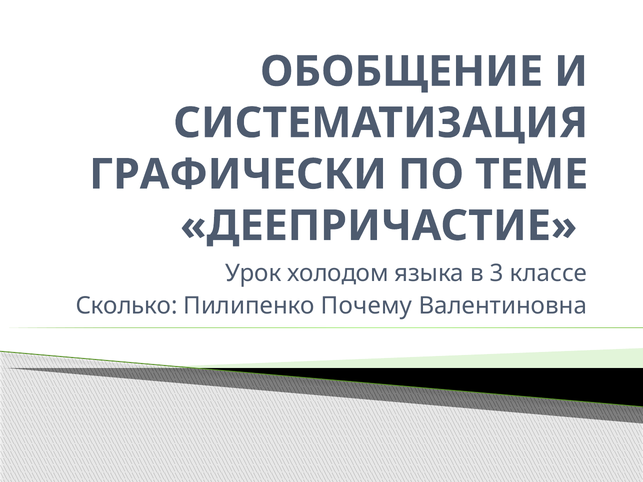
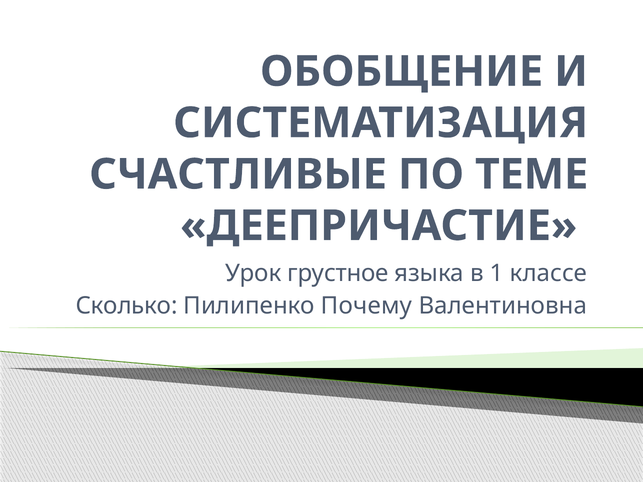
ГРАФИЧЕСКИ: ГРАФИЧЕСКИ -> СЧАСТЛИВЫЕ (238, 175)
холодом: холодом -> грустное (338, 273)
3: 3 -> 1 (497, 273)
